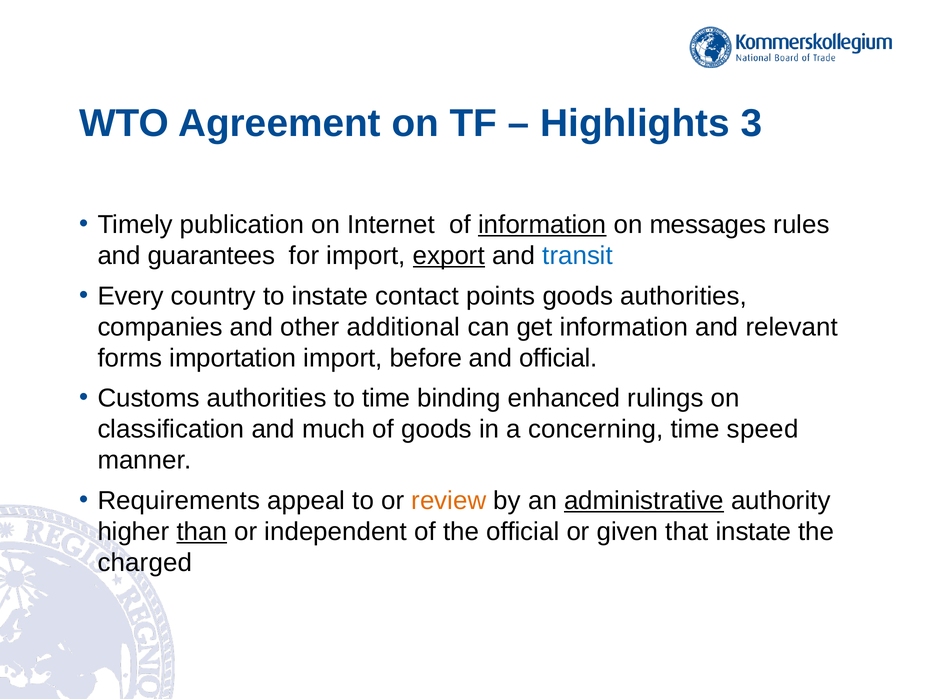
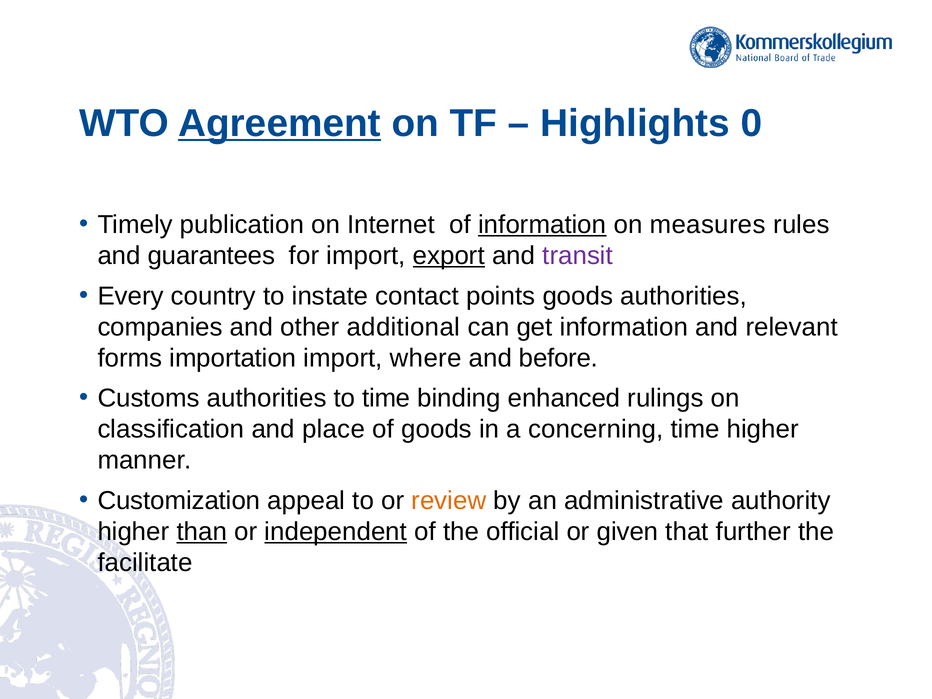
Agreement underline: none -> present (279, 123)
3: 3 -> 0 (751, 123)
messages: messages -> measures (708, 225)
transit colour: blue -> purple (578, 256)
before: before -> where (426, 358)
and official: official -> before (558, 358)
much: much -> place (334, 429)
time speed: speed -> higher (763, 429)
Requirements: Requirements -> Customization (179, 501)
administrative underline: present -> none (644, 501)
independent underline: none -> present (336, 532)
that instate: instate -> further (753, 532)
charged: charged -> facilitate (145, 563)
